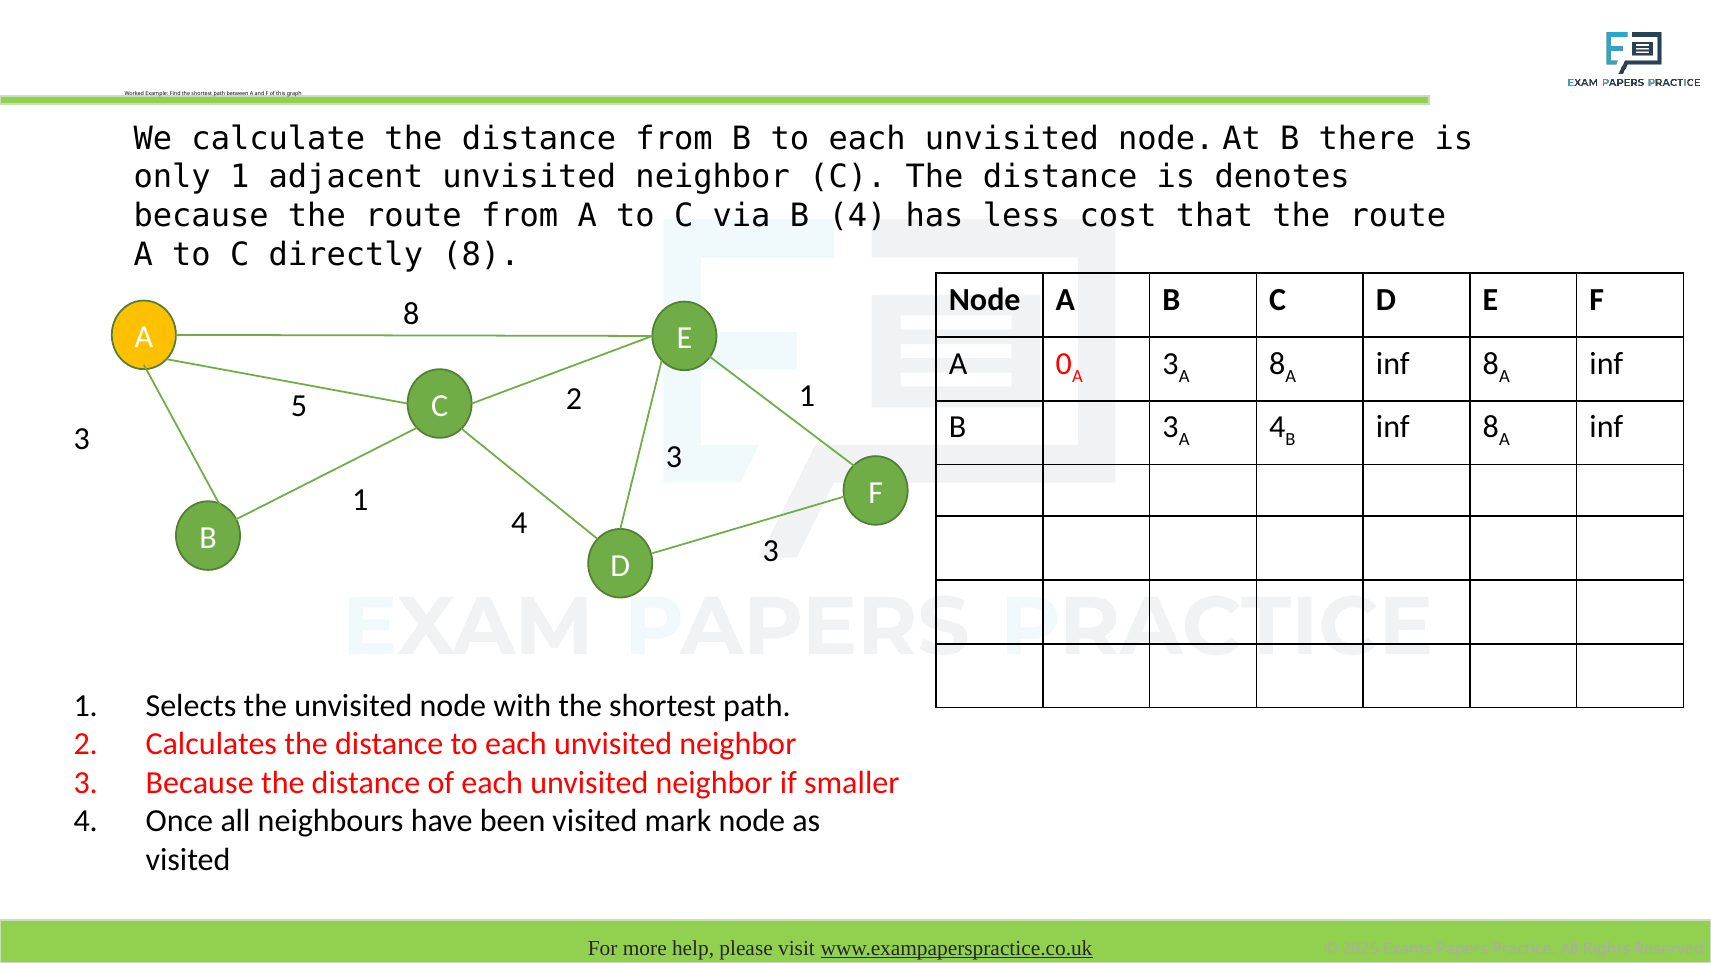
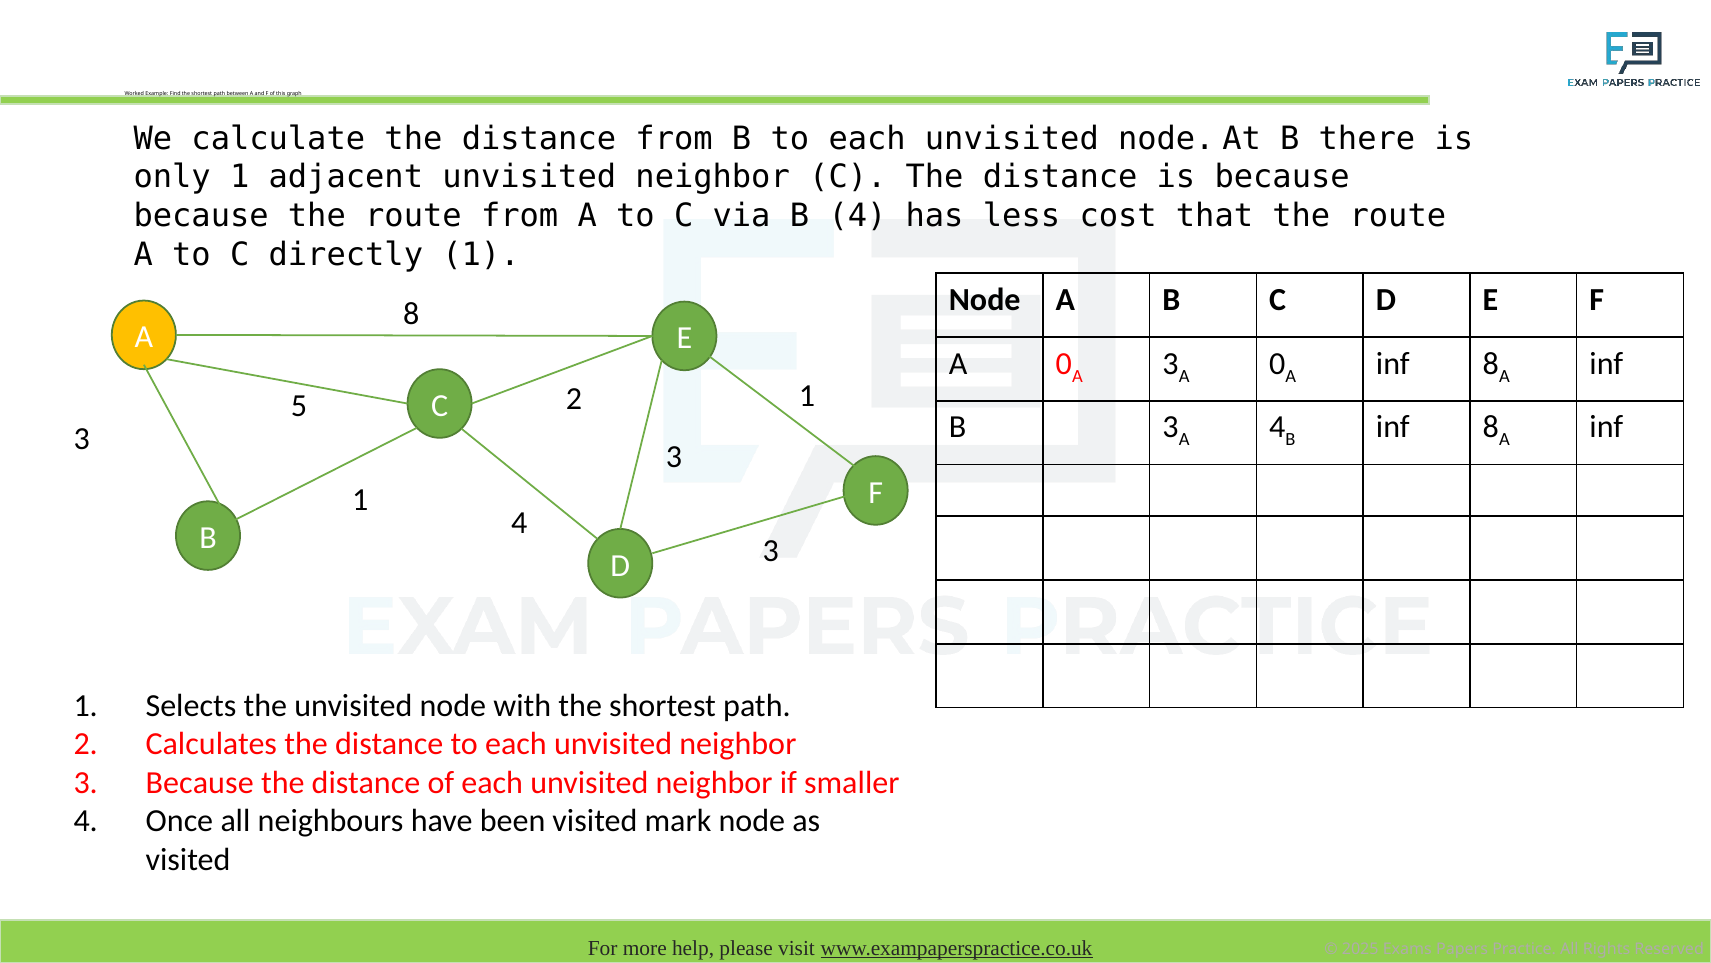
is denotes: denotes -> because (1282, 177)
directly 8: 8 -> 1 (481, 254)
3 A 8: 8 -> 0 (1277, 363)
